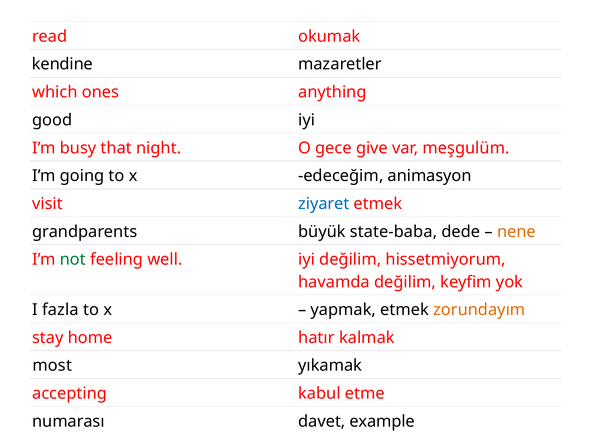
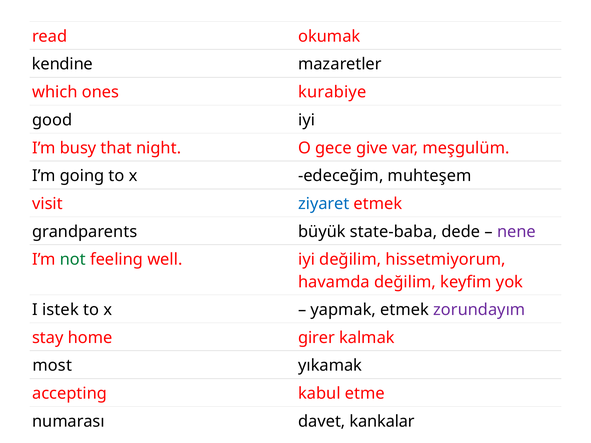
anything: anything -> kurabiye (332, 92)
animasyon: animasyon -> muhteşem (430, 176)
nene colour: orange -> purple (516, 232)
fazla: fazla -> istek (60, 310)
zorundayım colour: orange -> purple (479, 310)
hatır: hatır -> girer (316, 338)
example: example -> kankalar (382, 422)
